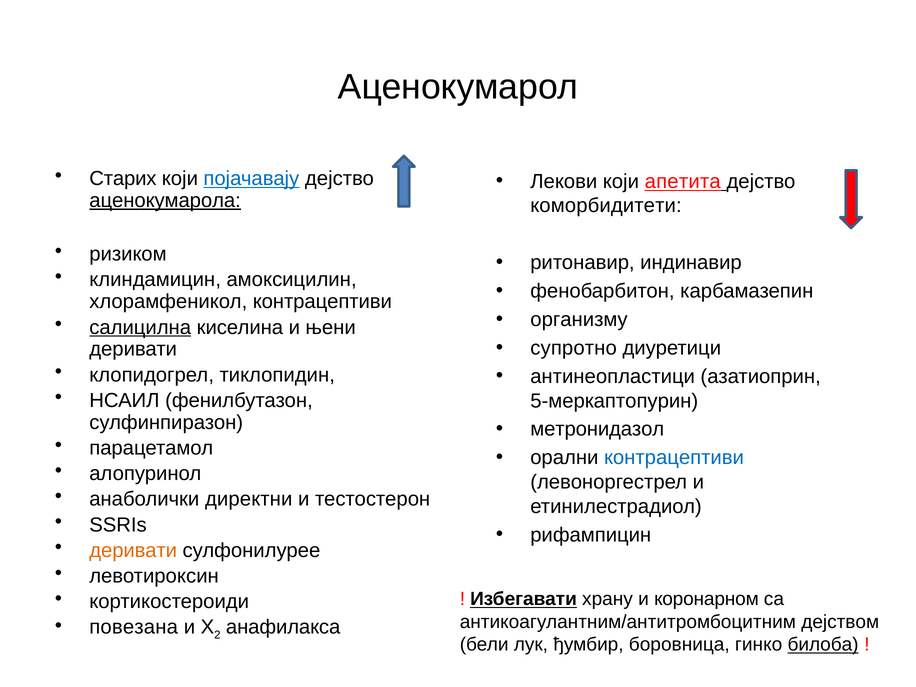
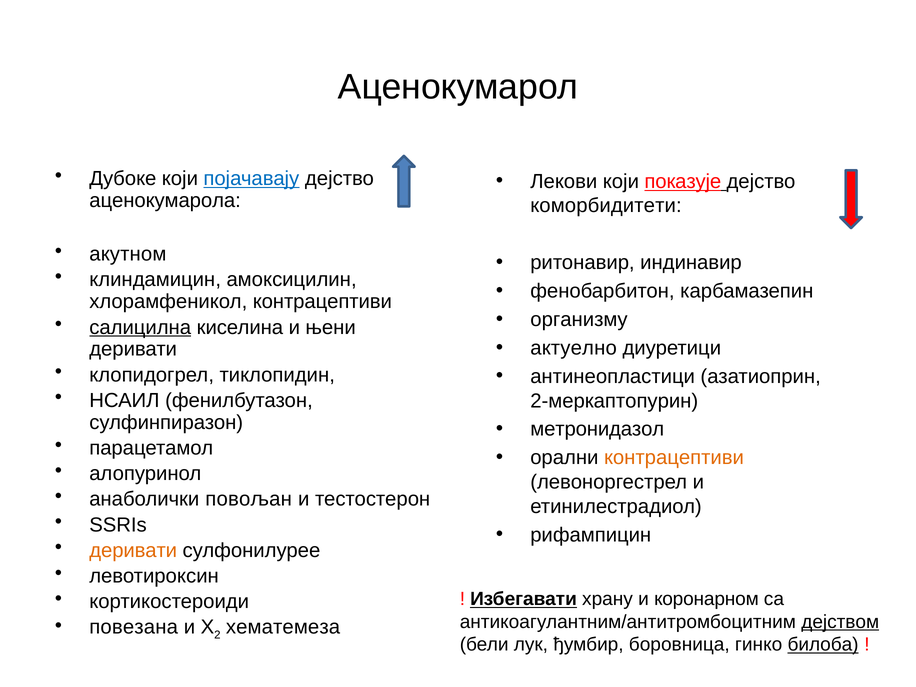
Старих: Старих -> Дубоке (123, 179)
апетита: апетита -> показује (683, 181)
аценокумарола underline: present -> none (165, 200)
ризиком: ризиком -> акутном (128, 254)
супротно: супротно -> актуелно (574, 348)
5-меркаптопурин: 5-меркаптопурин -> 2-меркаптопурин (614, 401)
контрацептиви colour: blue -> orange (674, 458)
директни: директни -> повољан (249, 499)
дејством underline: none -> present (840, 622)
анафилакса: анафилакса -> хематемеза (283, 627)
